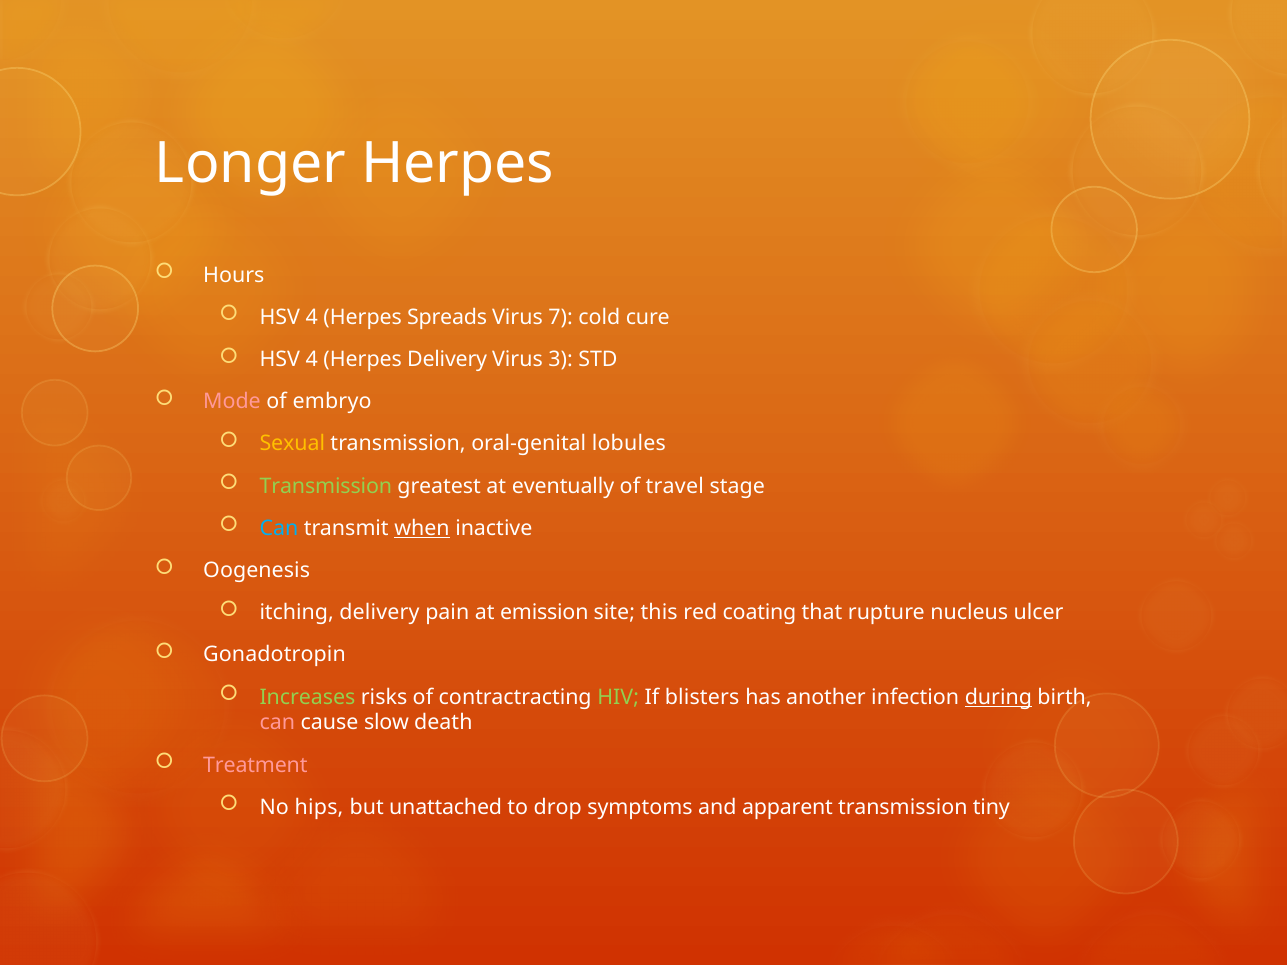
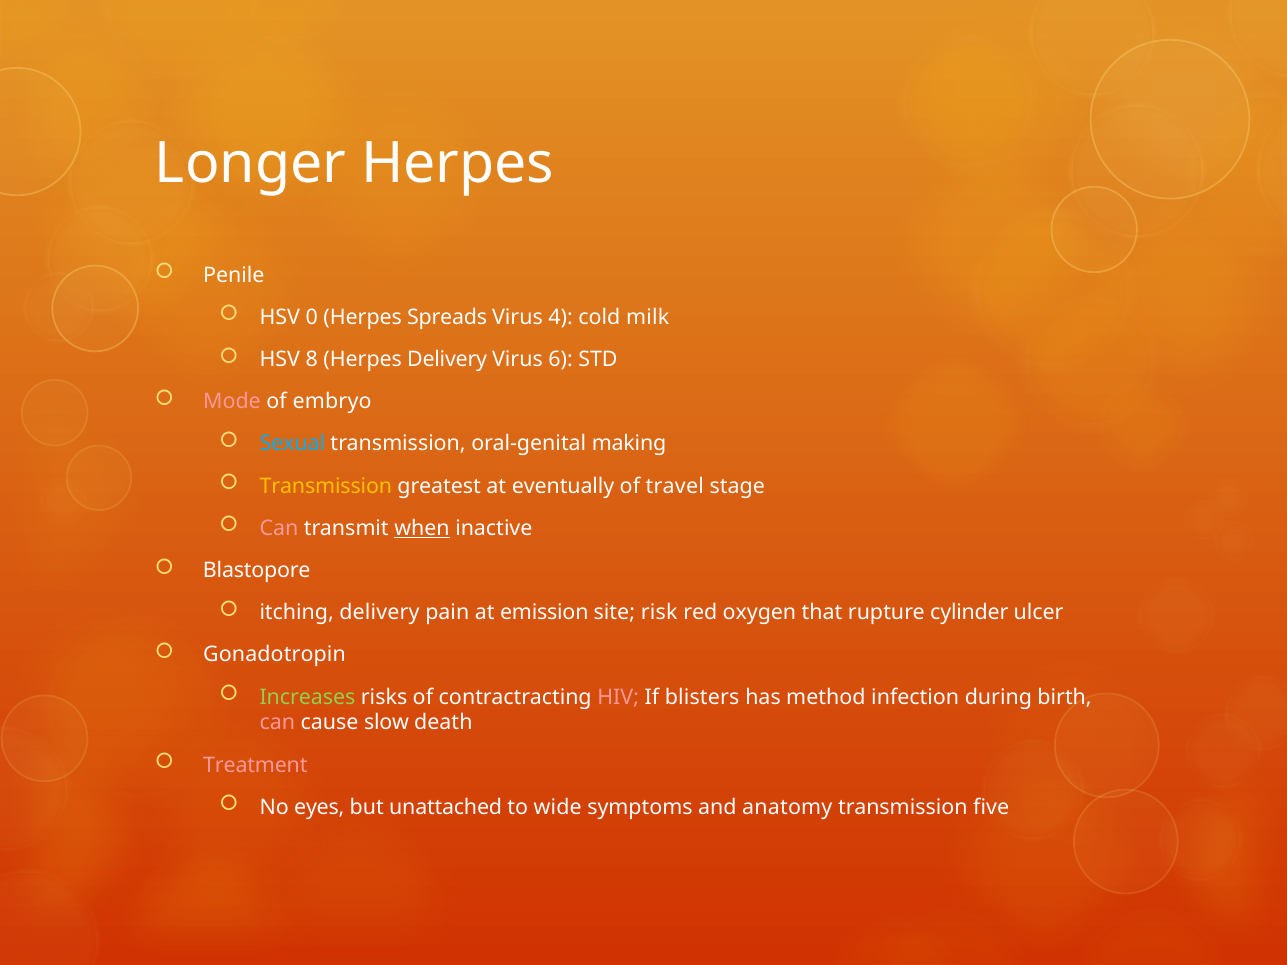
Hours: Hours -> Penile (234, 275)
4: 4 -> 0 (312, 317)
7: 7 -> 4 (561, 317)
cure: cure -> milk (648, 317)
4: 4 -> 8 (312, 360)
3: 3 -> 6 (561, 360)
Sexual colour: yellow -> light blue (292, 444)
lobules: lobules -> making (629, 444)
Transmission colour: light green -> yellow (326, 486)
Can colour: light blue -> pink (279, 528)
Oogenesis: Oogenesis -> Blastopore (257, 571)
this: this -> risk (659, 613)
coating: coating -> oxygen (759, 613)
nucleus: nucleus -> cylinder (969, 613)
HIV colour: light green -> pink (618, 697)
another: another -> method (826, 697)
during underline: present -> none (998, 697)
hips: hips -> eyes (319, 807)
drop: drop -> wide (558, 807)
apparent: apparent -> anatomy (787, 807)
tiny: tiny -> five (991, 807)
